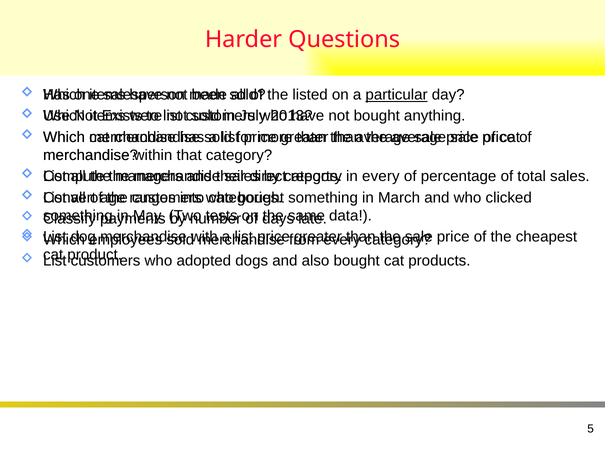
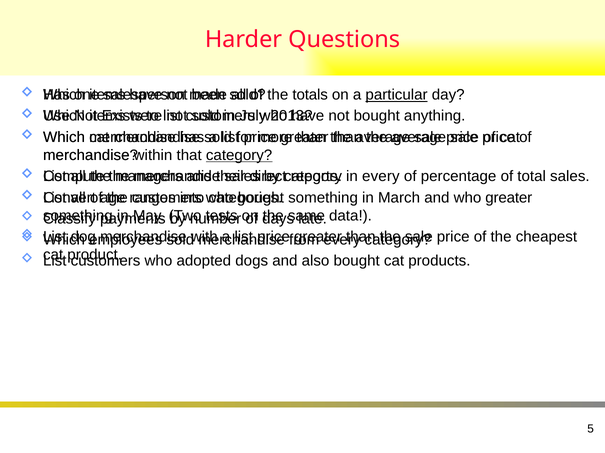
listed: listed -> totals (310, 95)
category underline: none -> present (239, 156)
who clicked: clicked -> greater (509, 198)
